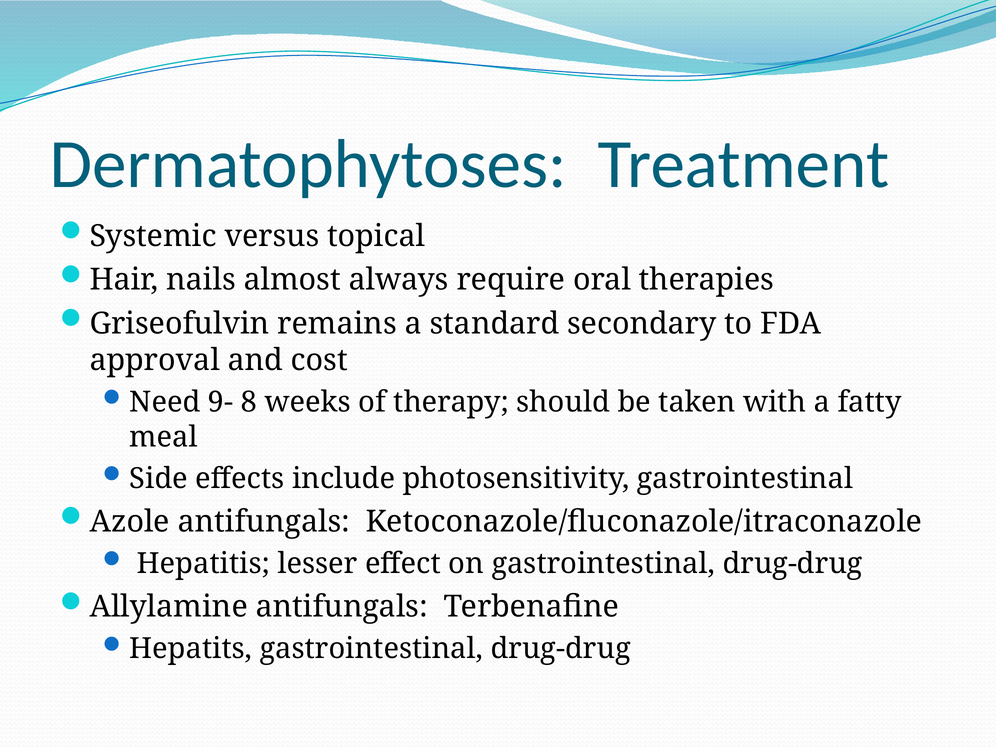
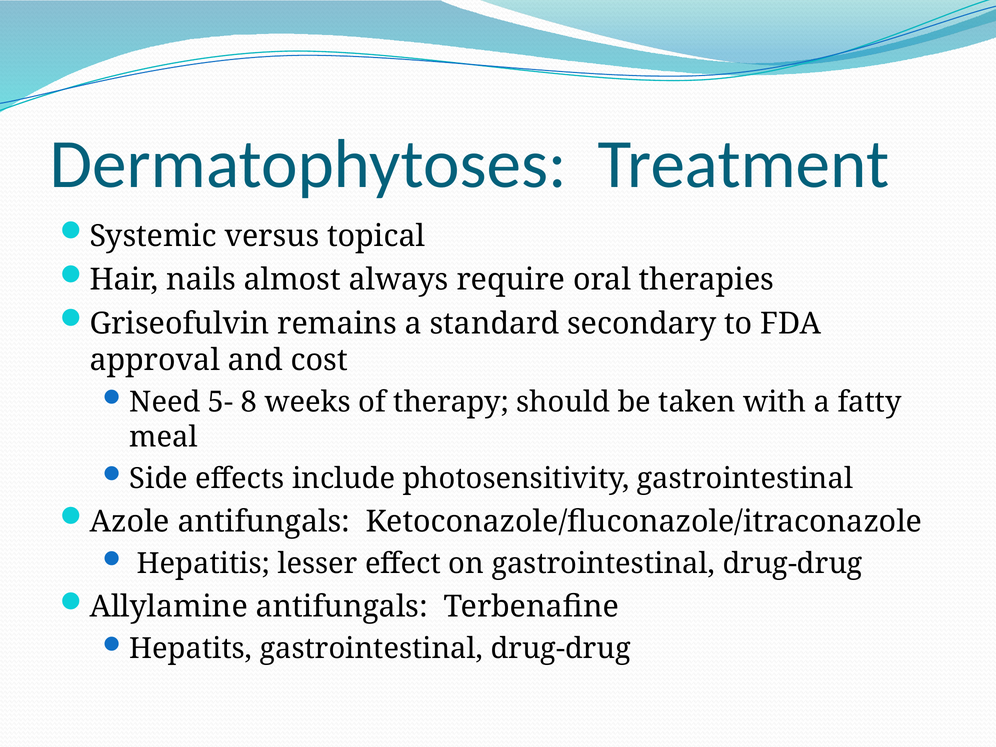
9-: 9- -> 5- (221, 402)
